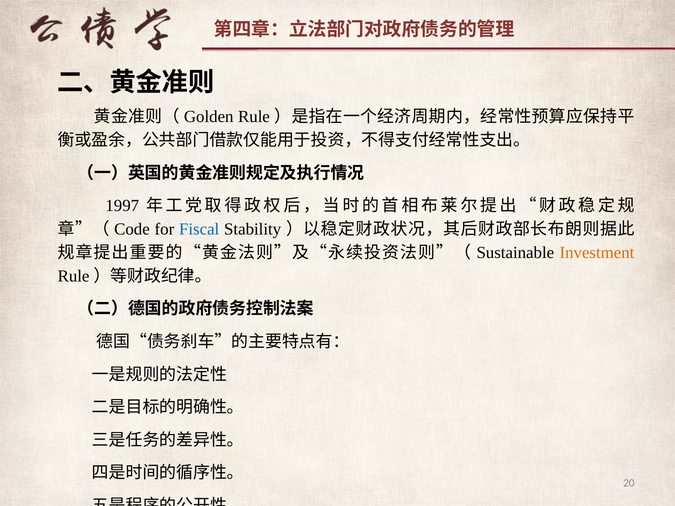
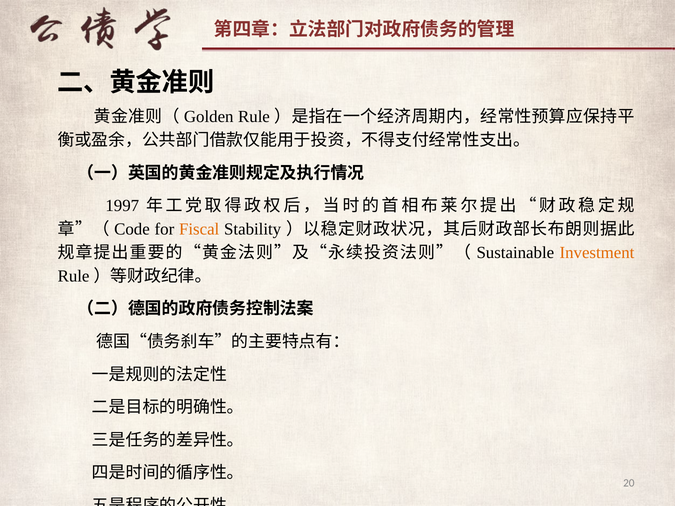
Fiscal colour: blue -> orange (199, 229)
